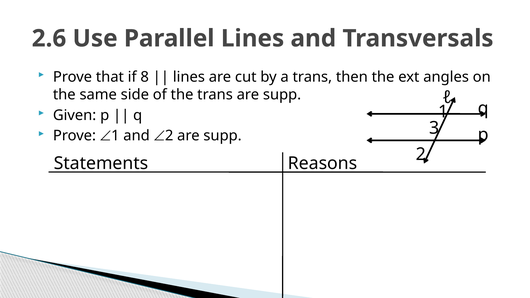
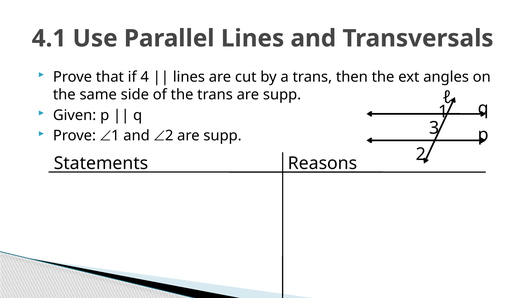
2.6: 2.6 -> 4.1 (49, 38)
8: 8 -> 4 (145, 77)
